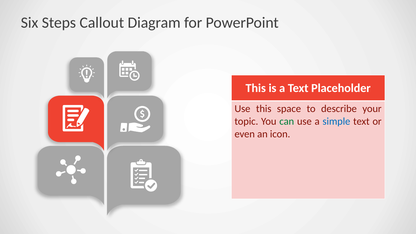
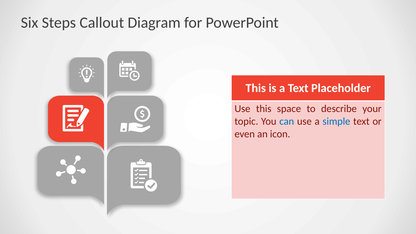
can colour: green -> blue (287, 122)
